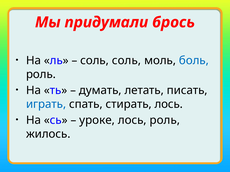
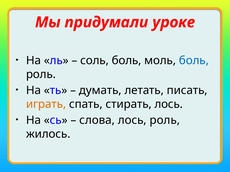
брось: брось -> уроке (174, 22)
соль соль: соль -> боль (127, 61)
играть colour: blue -> orange (46, 104)
уроке: уроке -> слова (97, 120)
